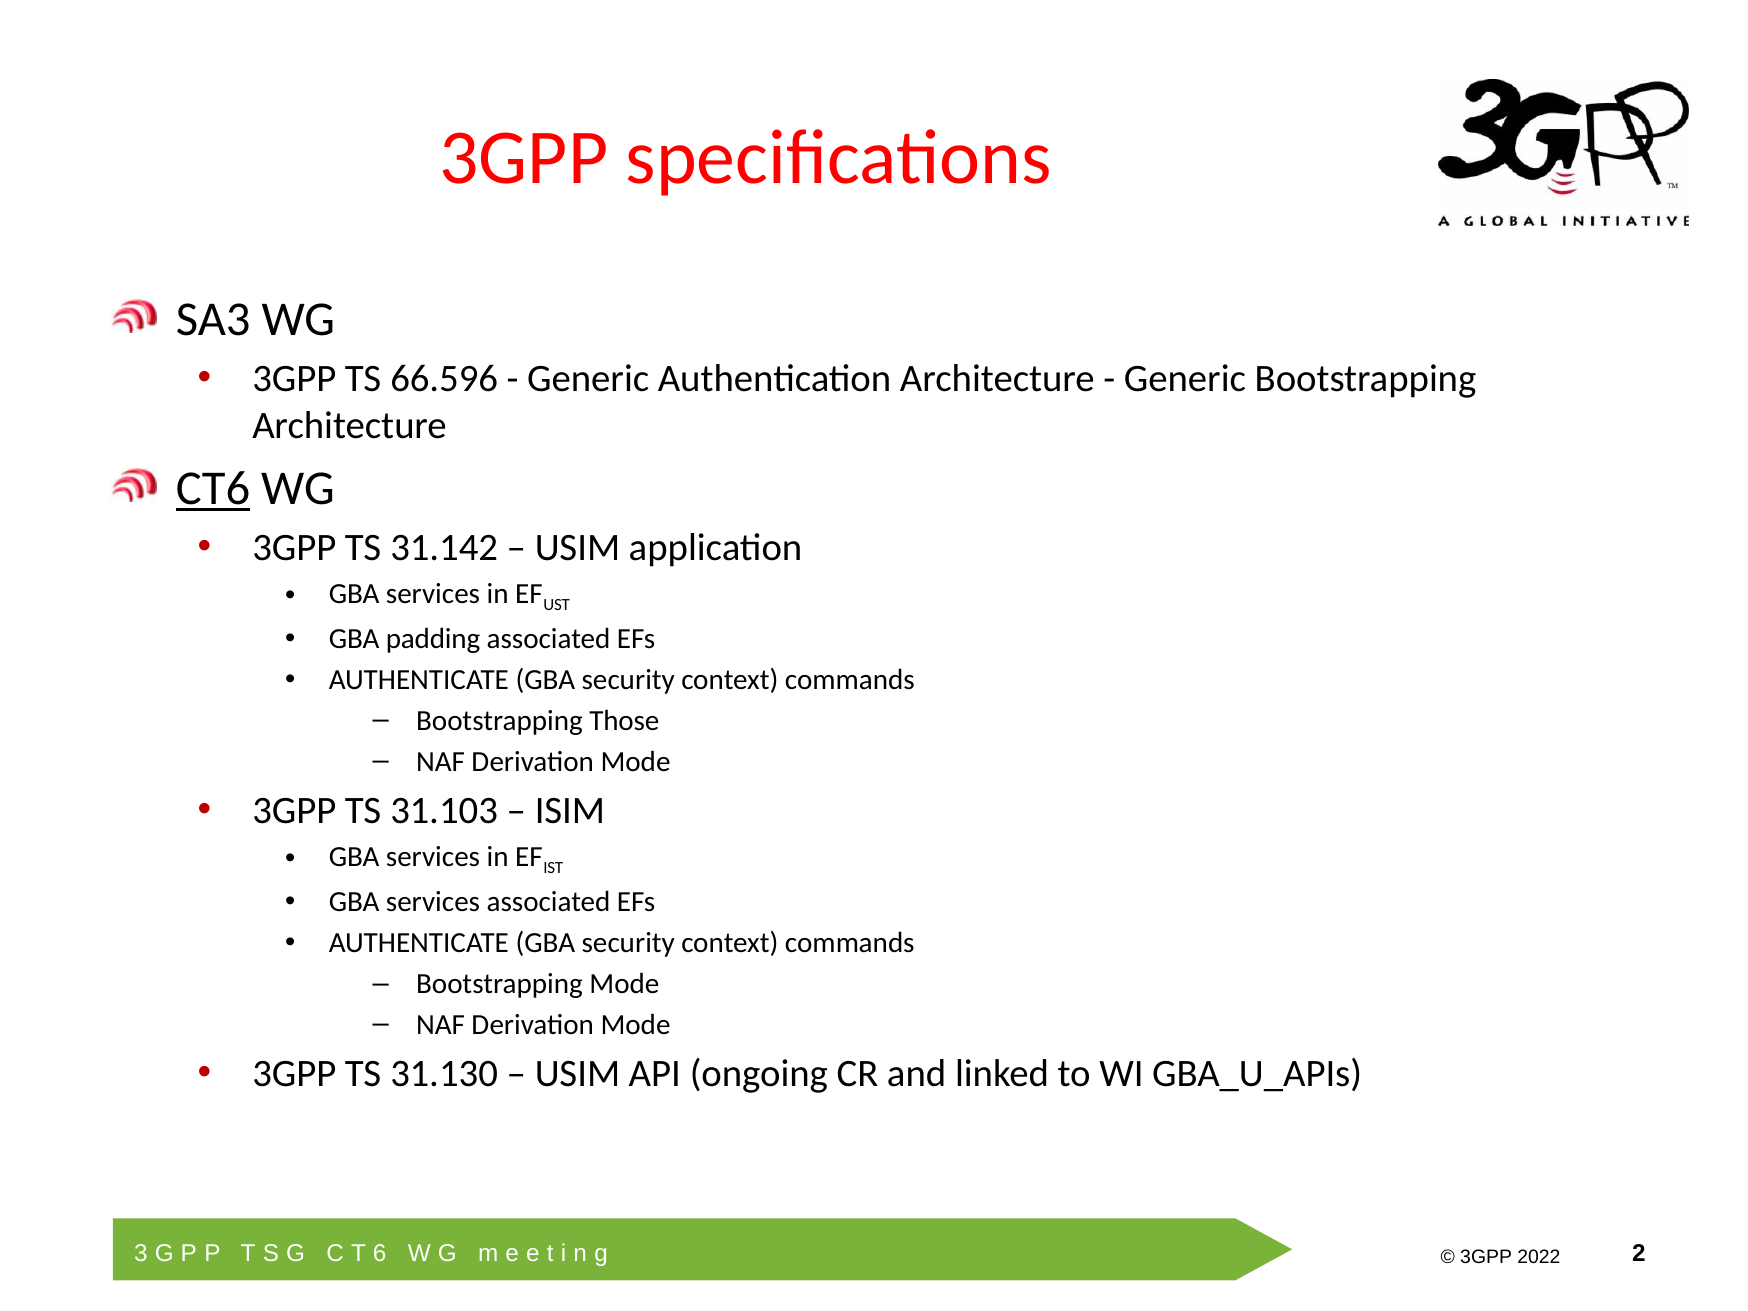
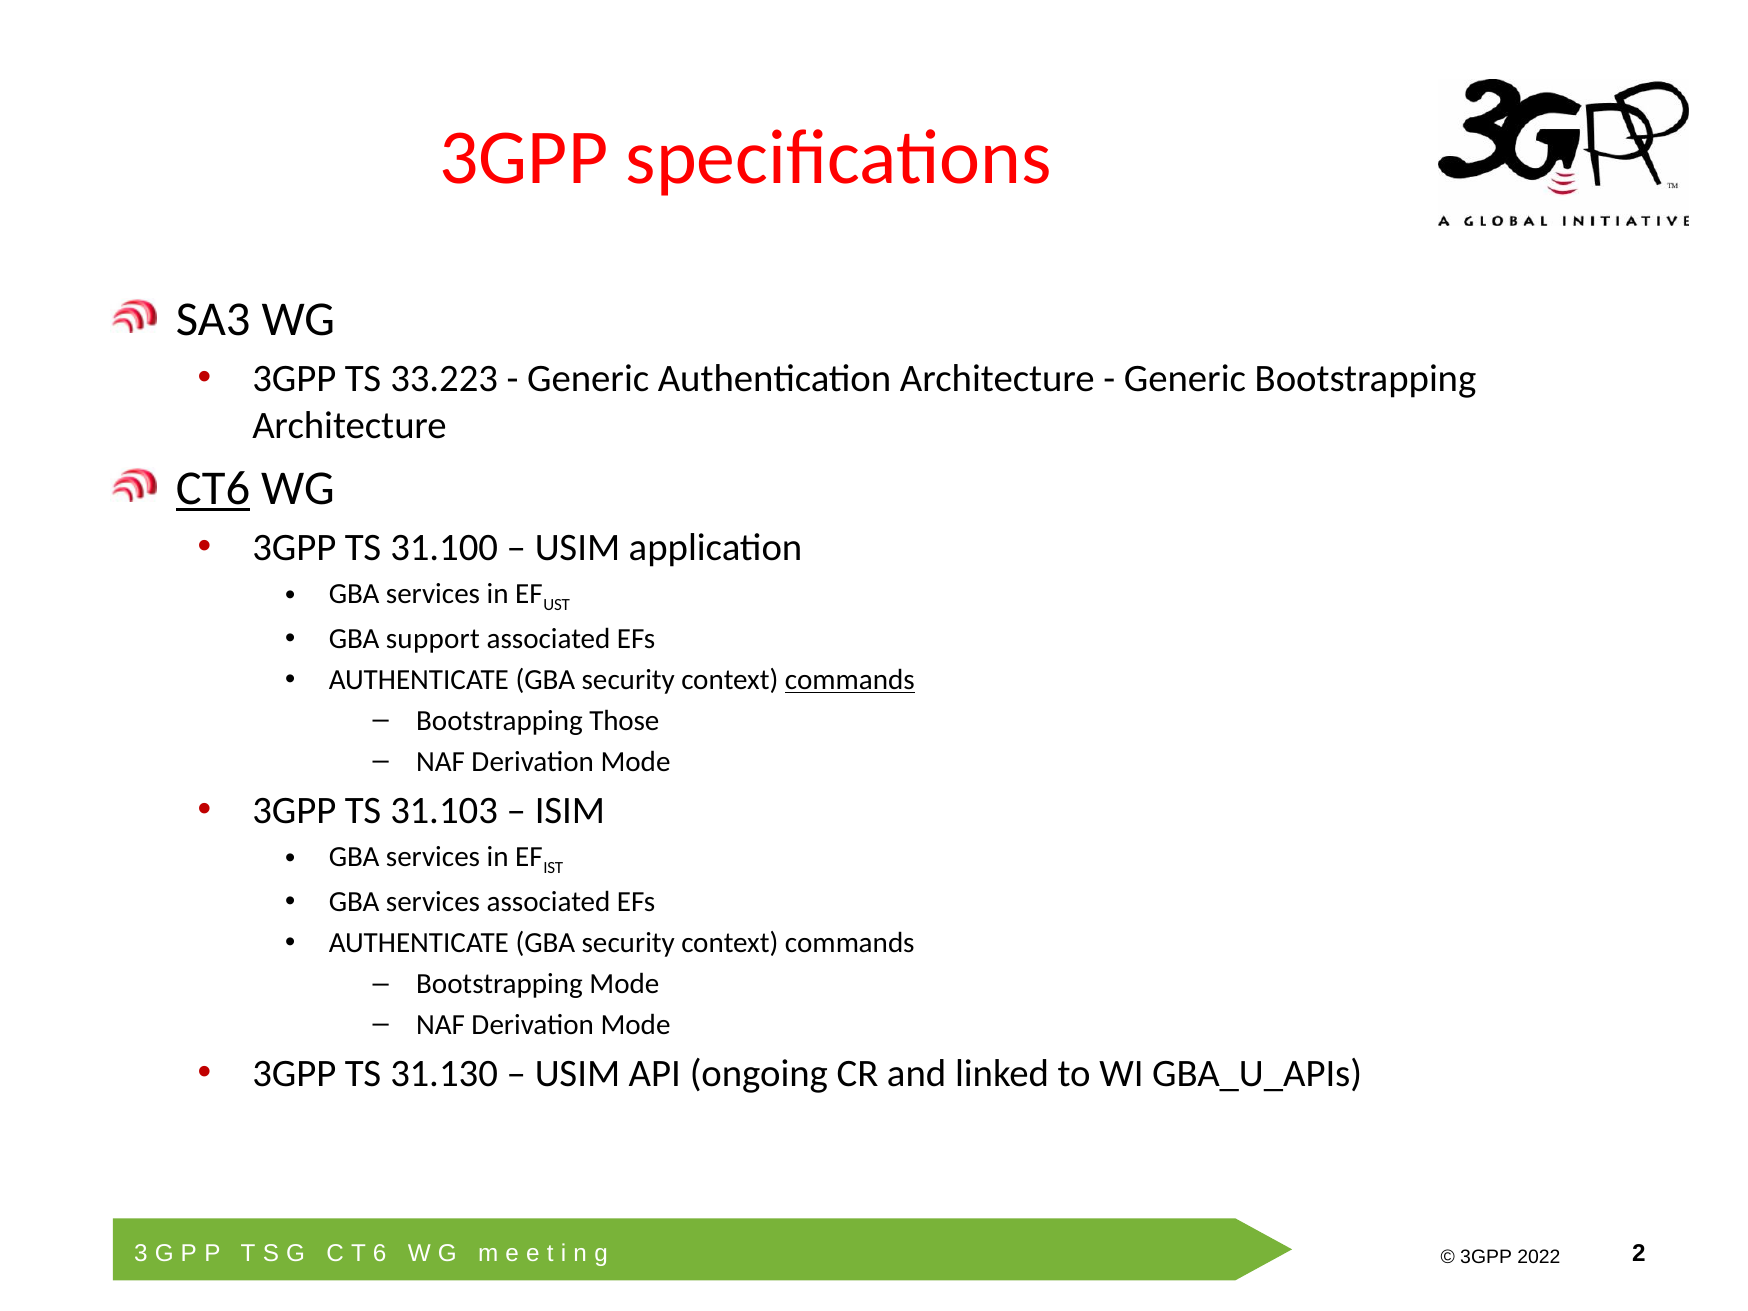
66.596: 66.596 -> 33.223 (444, 379)
31.142: 31.142 -> 31.100 (444, 548)
padding: padding -> support (433, 639)
commands underline: none -> present (850, 680)
